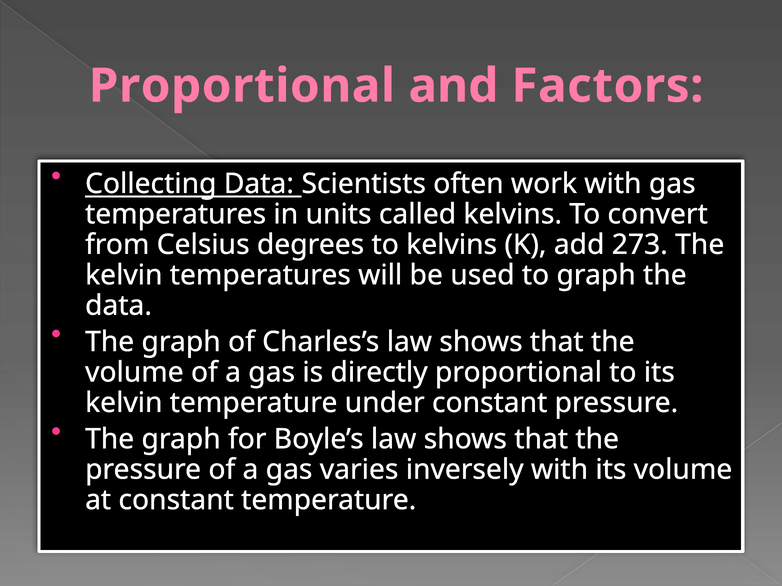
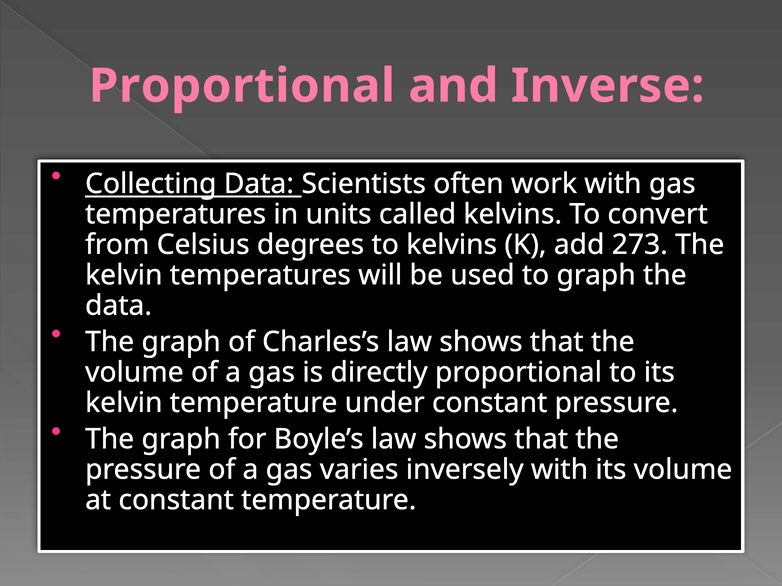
Factors: Factors -> Inverse (608, 86)
